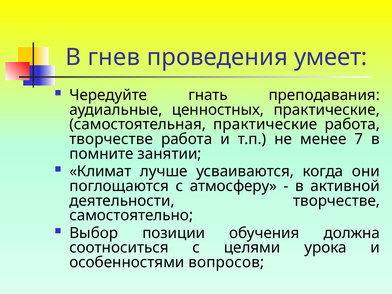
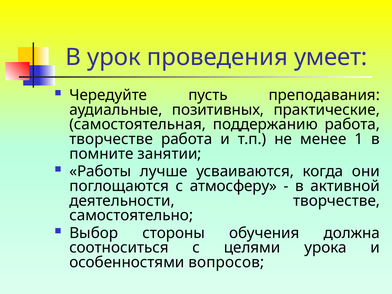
гнев: гнев -> урок (114, 57)
гнать: гнать -> пусть (208, 95)
ценностных: ценностных -> позитивных (218, 110)
самостоятельная практические: практические -> поддержанию (265, 124)
7: 7 -> 1 (359, 139)
Климат: Климат -> Работы (100, 171)
позиции: позиции -> стороны (174, 233)
